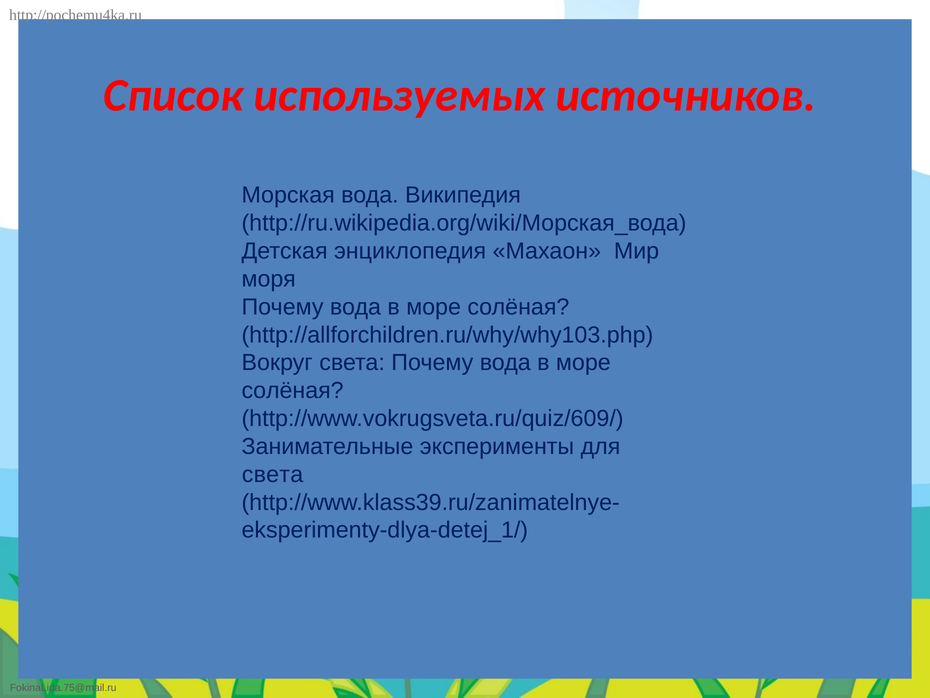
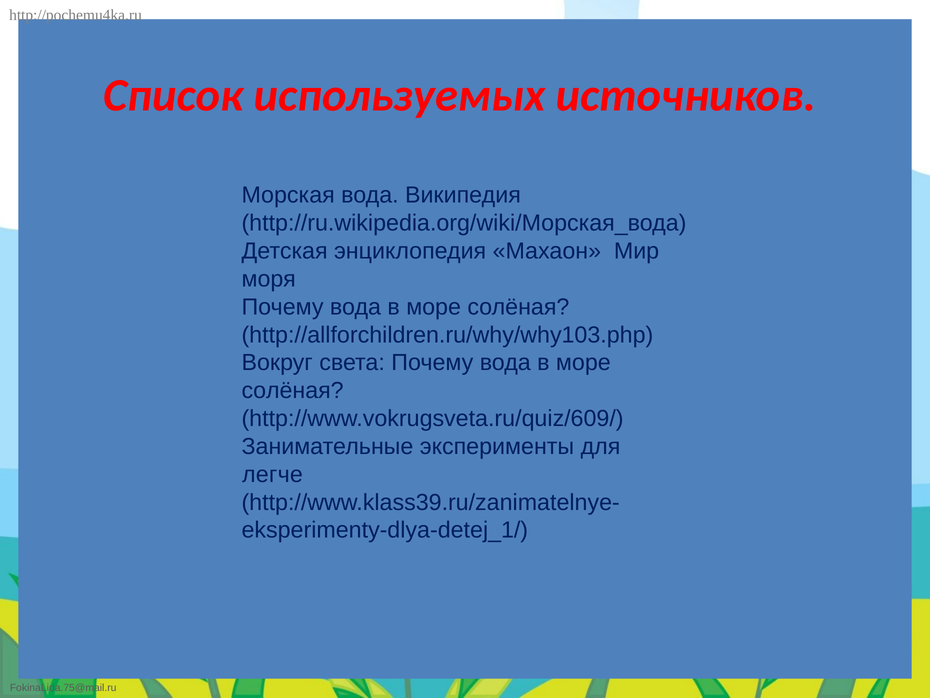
света: света -> легче (272, 474)
